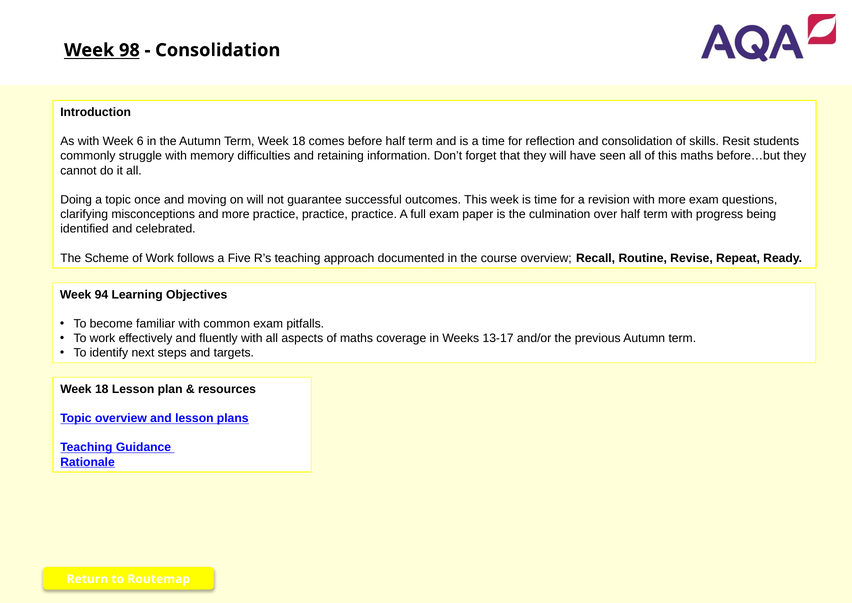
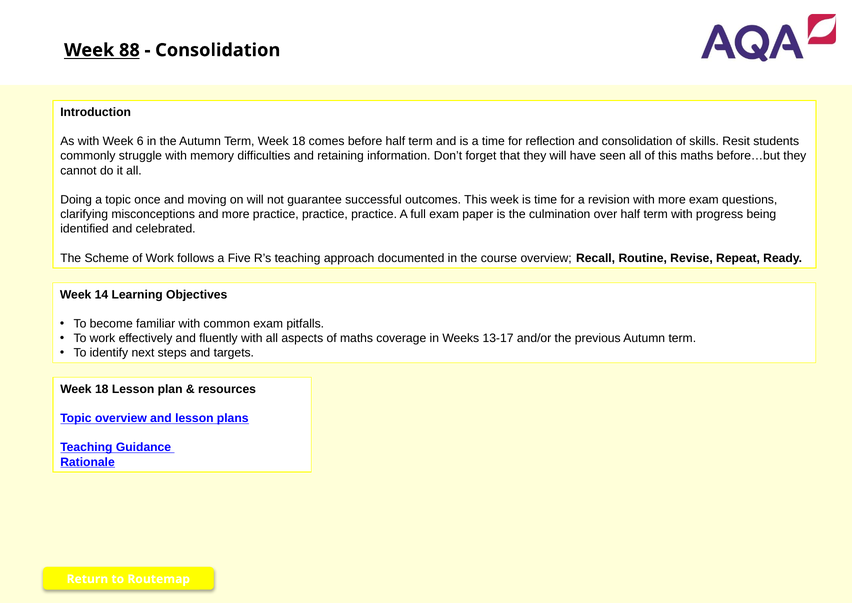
98: 98 -> 88 (129, 50)
94: 94 -> 14 (101, 294)
